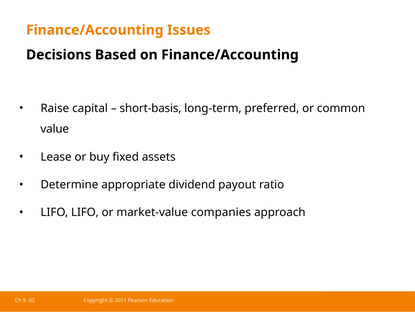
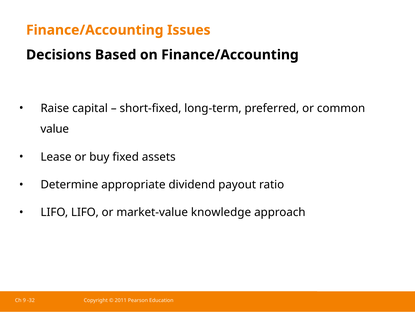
short-basis: short-basis -> short-fixed (151, 108)
companies: companies -> knowledge (221, 212)
